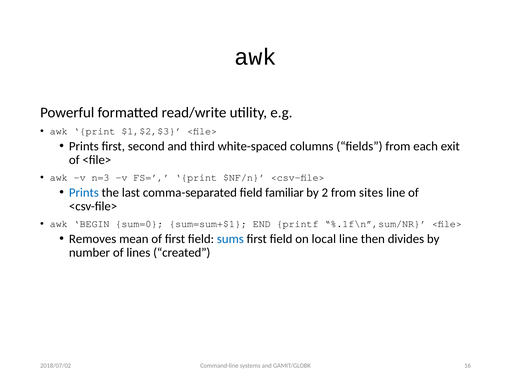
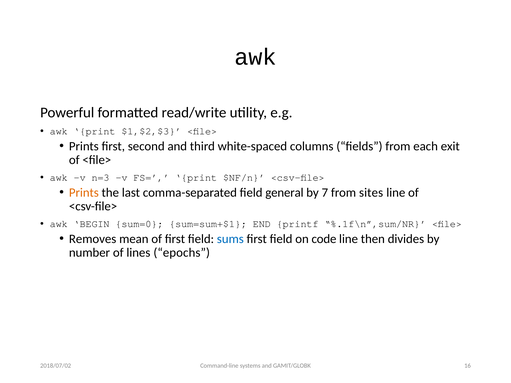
Prints colour: blue -> orange (84, 193)
familiar: familiar -> general (284, 193)
2: 2 -> 7 (325, 193)
local: local -> code (324, 239)
created: created -> epochs (182, 253)
